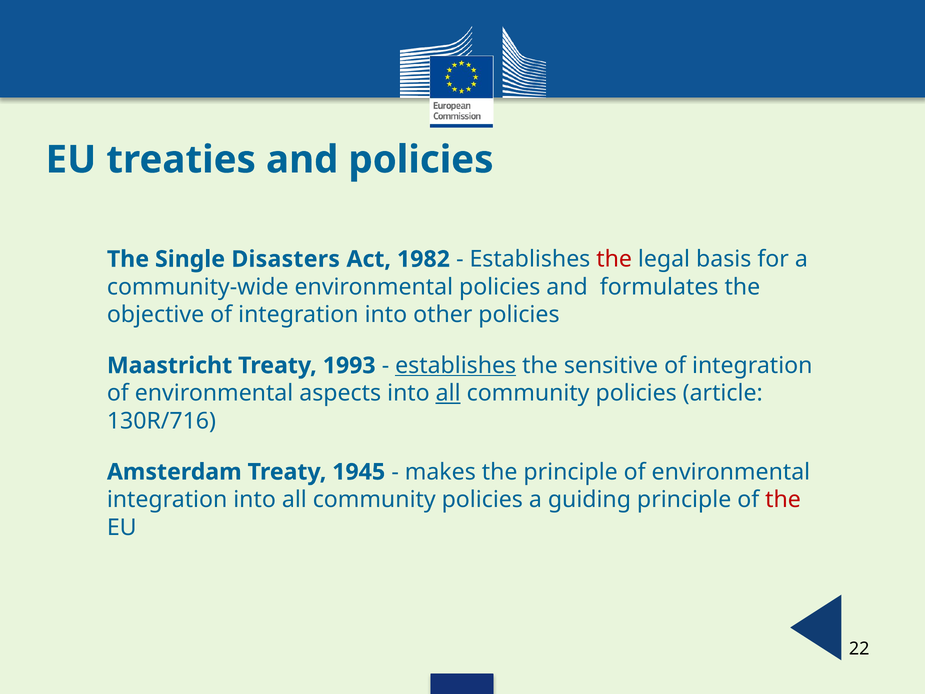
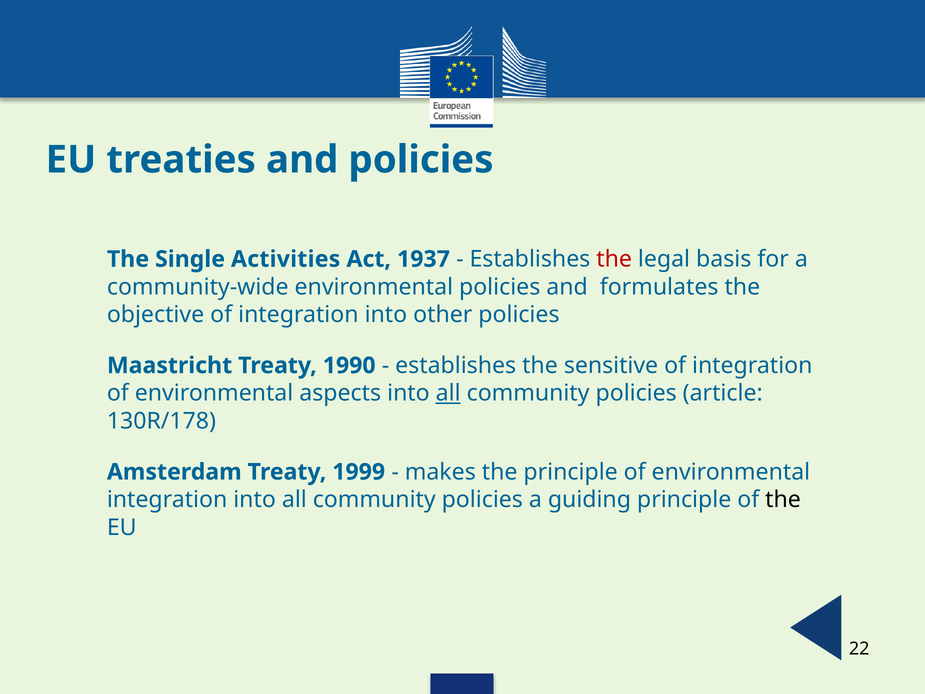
Disasters: Disasters -> Activities (286, 259)
1982: 1982 -> 1937 (423, 259)
1993: 1993 -> 1990 (349, 365)
establishes underline: present -> none (456, 365)
130R/716: 130R/716 -> 130R/178 (161, 421)
1945: 1945 -> 1999 (359, 472)
the colour: red -> black (783, 500)
